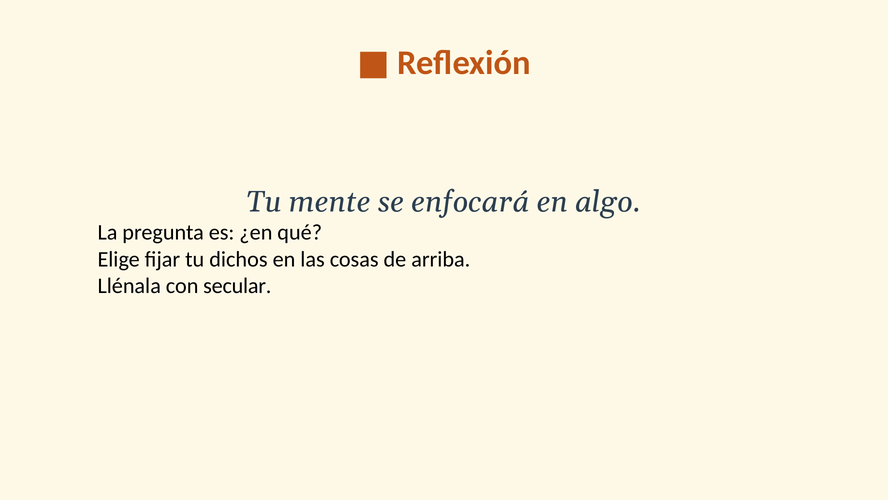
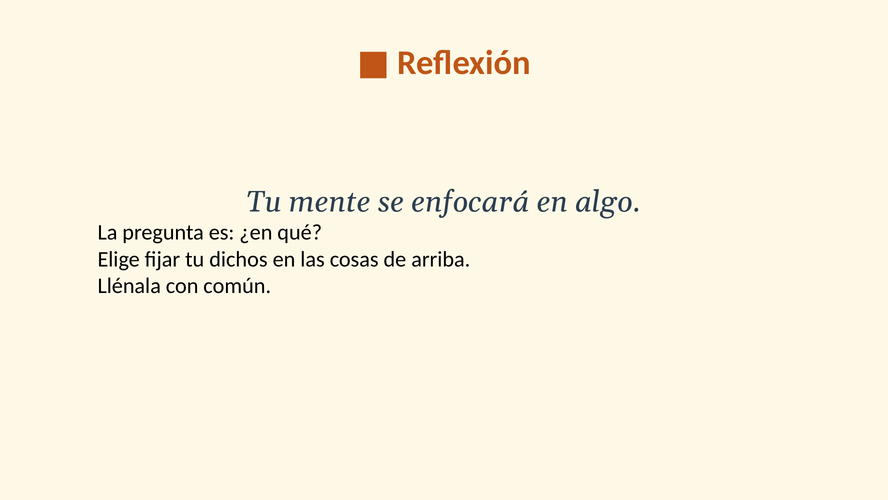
secular: secular -> común (237, 286)
